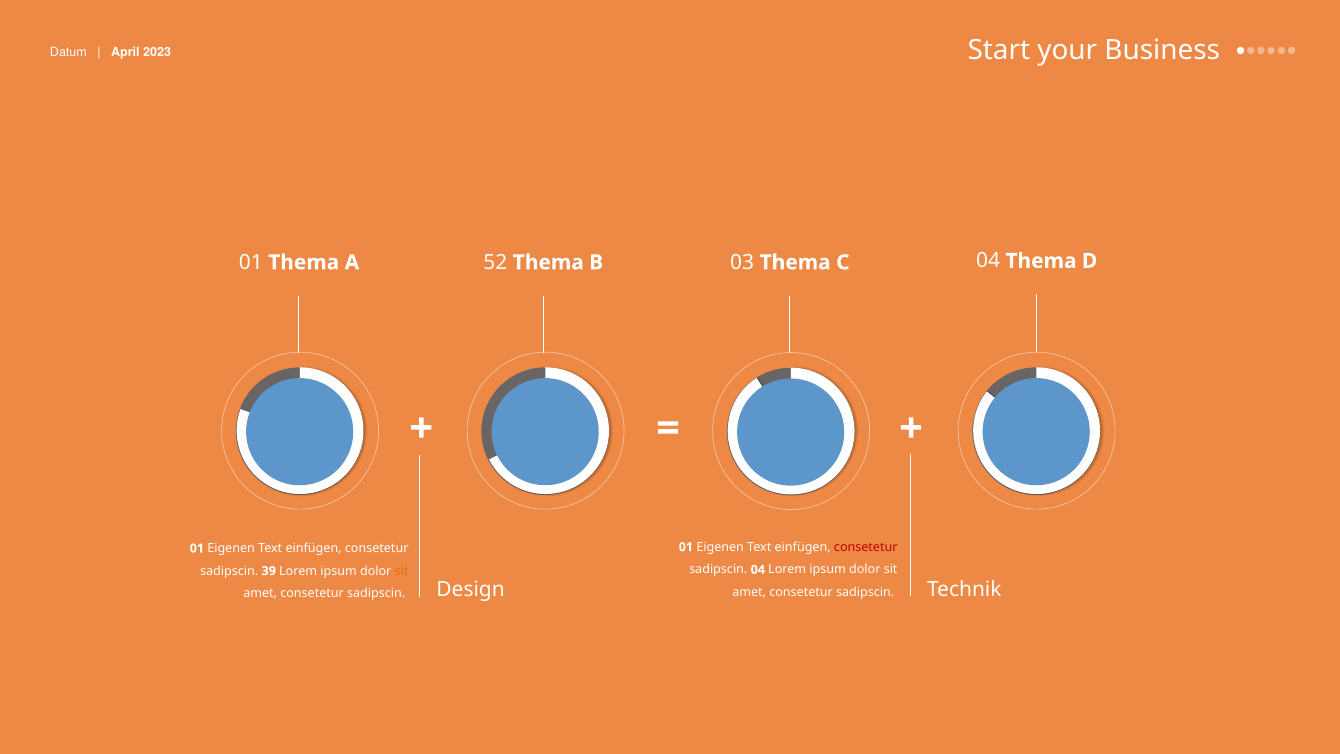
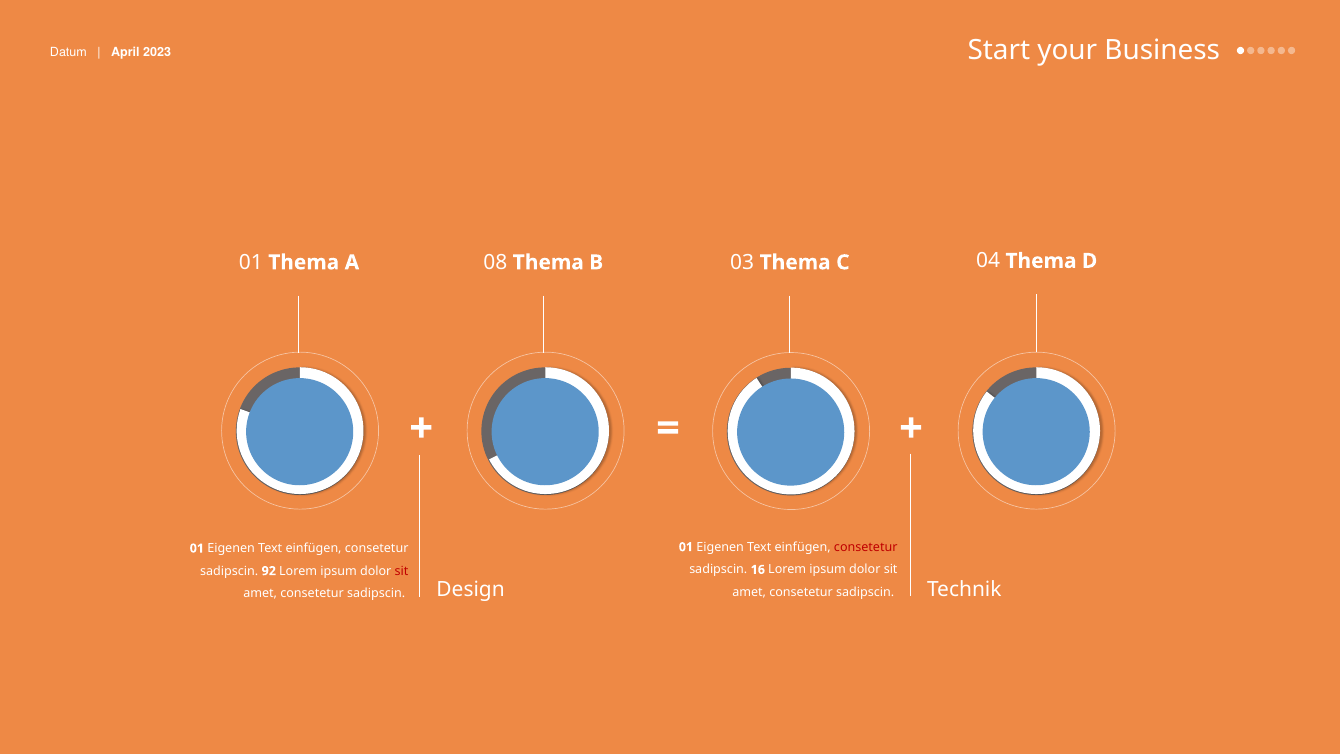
52: 52 -> 08 (495, 262)
sadipscin 04: 04 -> 16 (758, 570)
39: 39 -> 92 (269, 571)
sit colour: orange -> red (402, 571)
